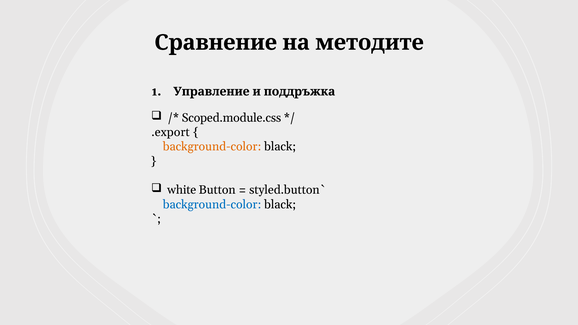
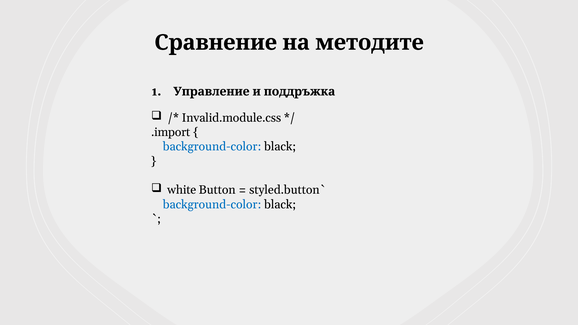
Scoped.module.css: Scoped.module.css -> Invalid.module.css (231, 118)
.export: .export -> .import (171, 132)
background-color colour: orange -> blue (212, 147)
